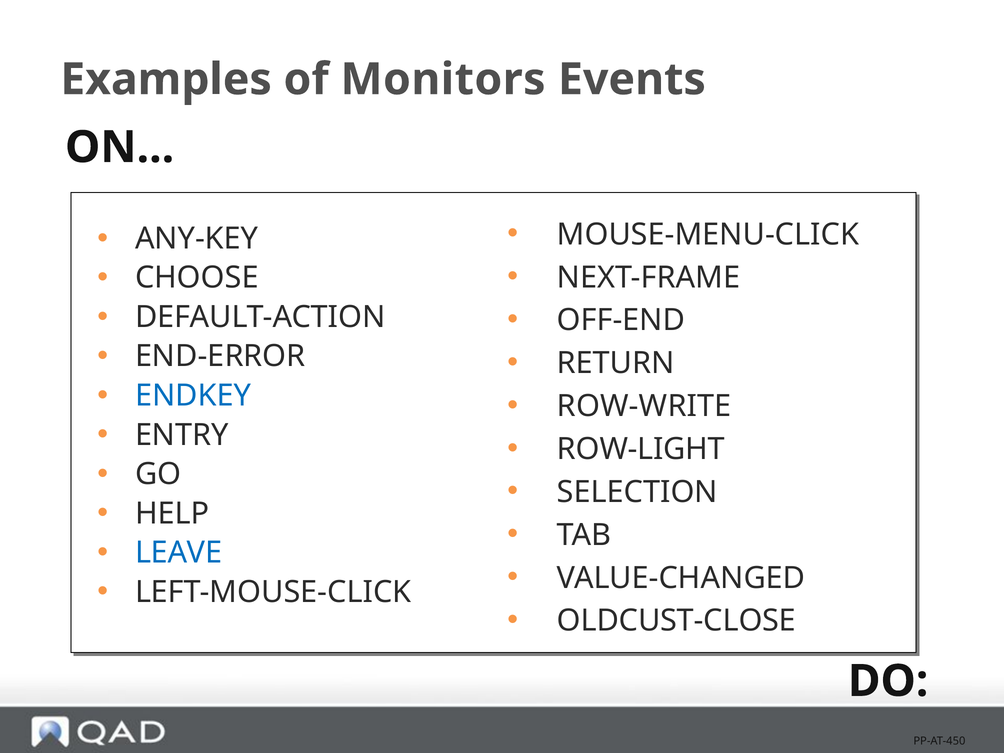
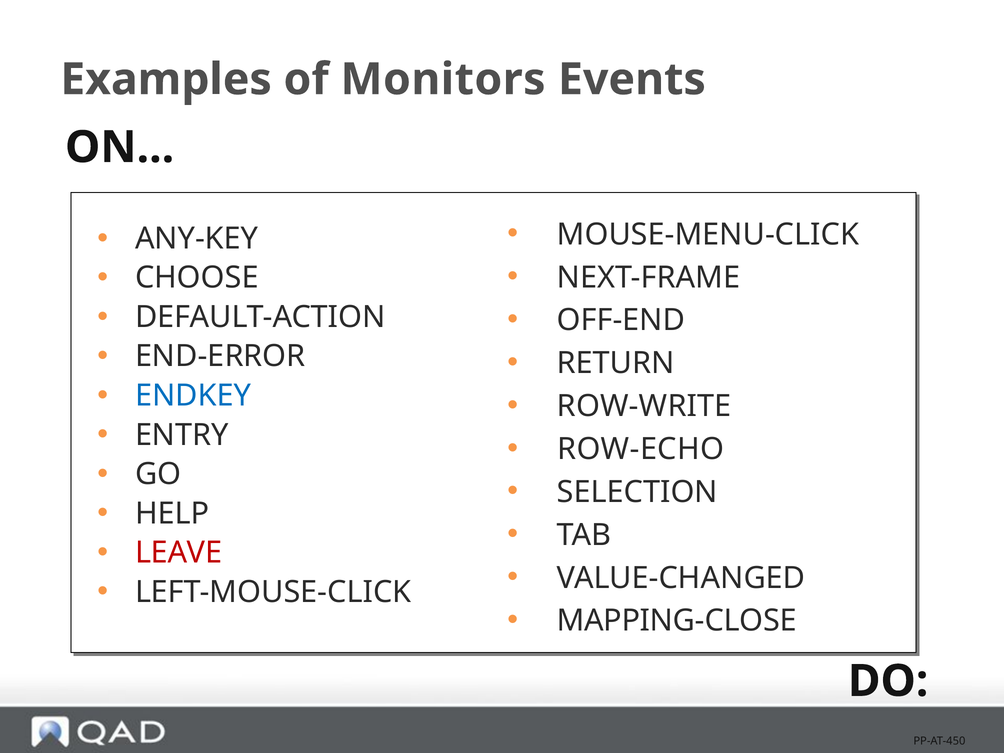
ROW-LIGHT: ROW-LIGHT -> ROW-ECHO (641, 449)
LEAVE colour: blue -> red (179, 553)
OLDCUST-CLOSE: OLDCUST-CLOSE -> MAPPING-CLOSE (677, 621)
